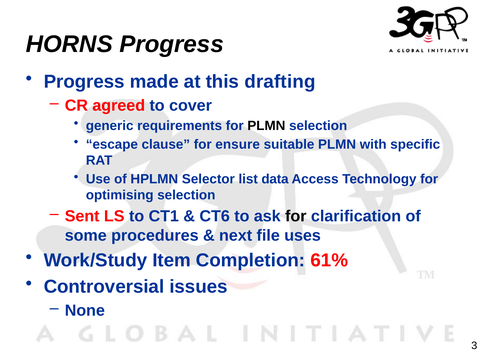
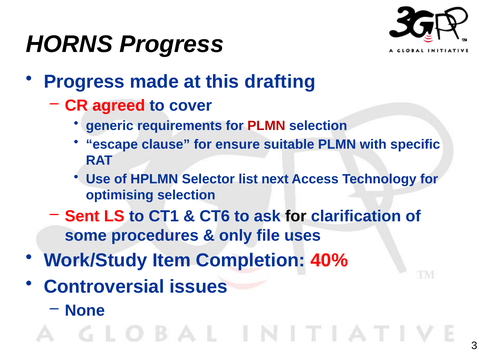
PLMN colour: black -> red (266, 126)
data: data -> next (275, 179)
next: next -> only (236, 236)
61%: 61% -> 40% (329, 261)
